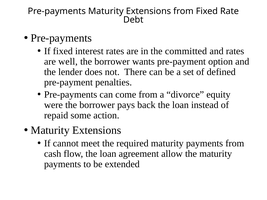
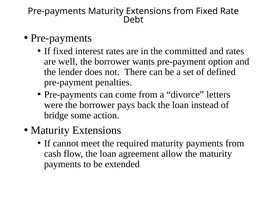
equity: equity -> letters (218, 95)
repaid: repaid -> bridge (56, 115)
